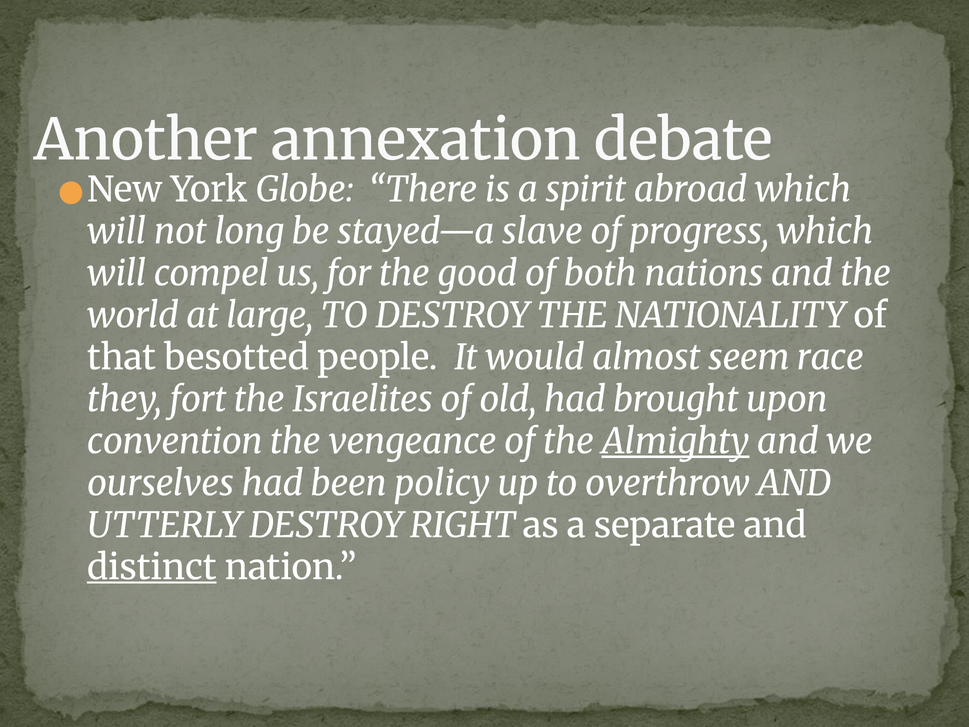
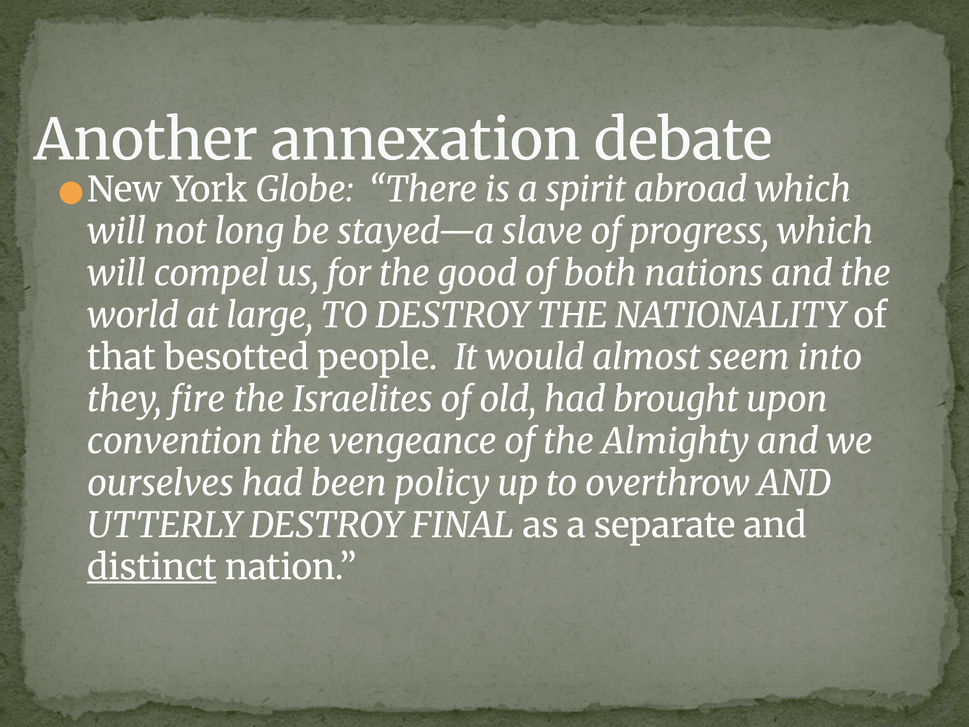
race: race -> into (830, 358)
fort: fort -> fire (198, 400)
Almighty underline: present -> none (675, 442)
RIGHT: RIGHT -> FINAL (462, 525)
